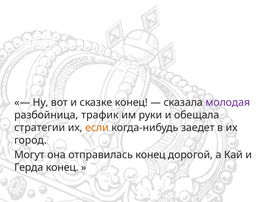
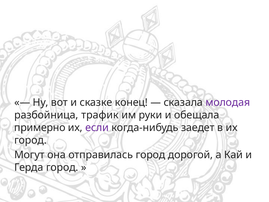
стратегии: стратегии -> примерно (40, 127)
если colour: orange -> purple (97, 127)
отправилась конец: конец -> город (150, 155)
Герда конец: конец -> город (62, 167)
